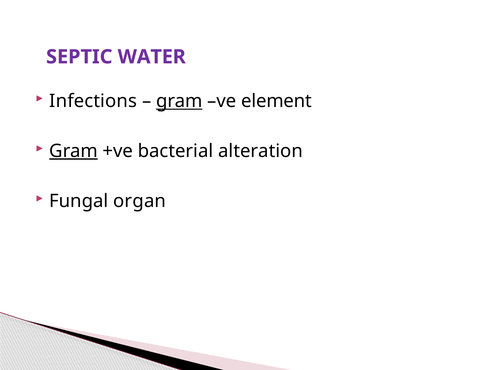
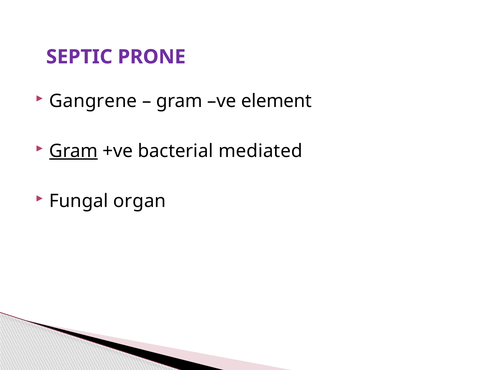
WATER: WATER -> PRONE (152, 57)
Infections: Infections -> Gangrene (93, 101)
gram underline: present -> none (179, 101)
alteration: alteration -> mediated (260, 151)
